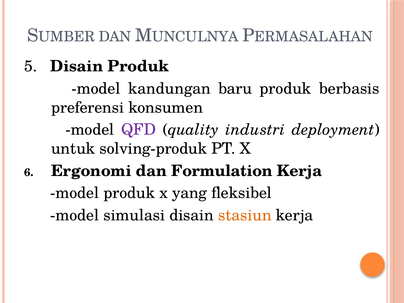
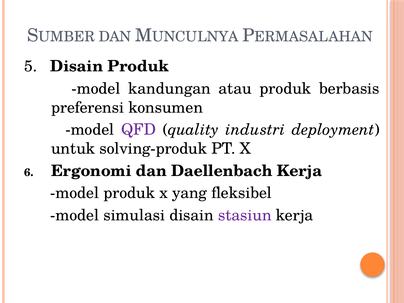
baru: baru -> atau (235, 89)
Formulation: Formulation -> Daellenbach (222, 171)
stasiun colour: orange -> purple (245, 215)
